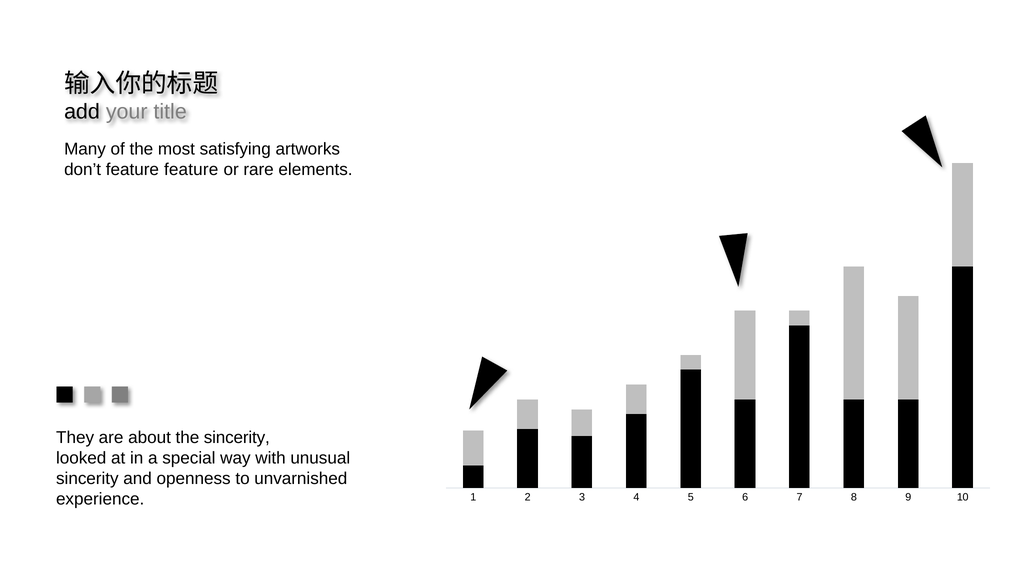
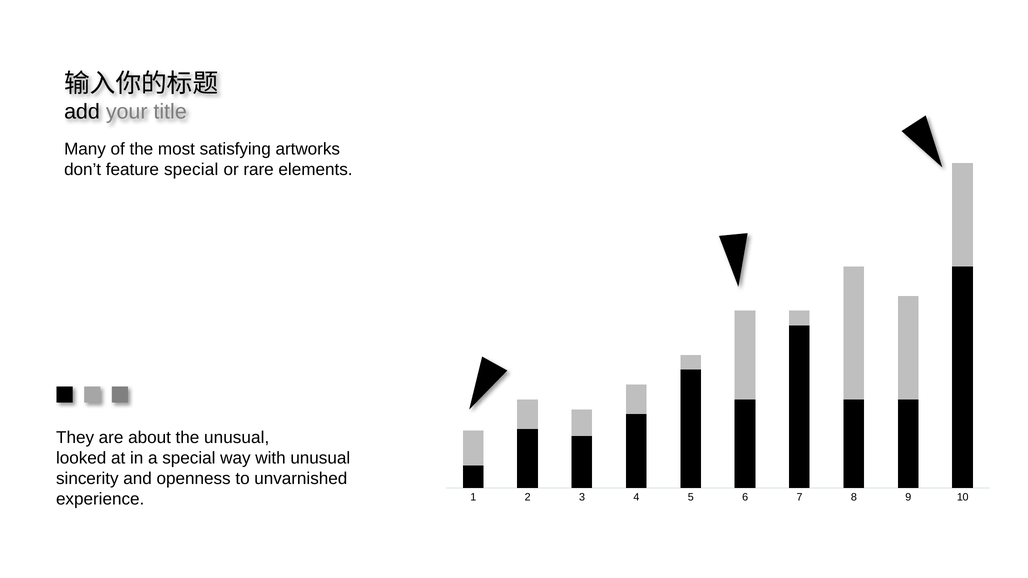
feature feature: feature -> special (191, 170)
the sincerity: sincerity -> unusual (237, 438)
